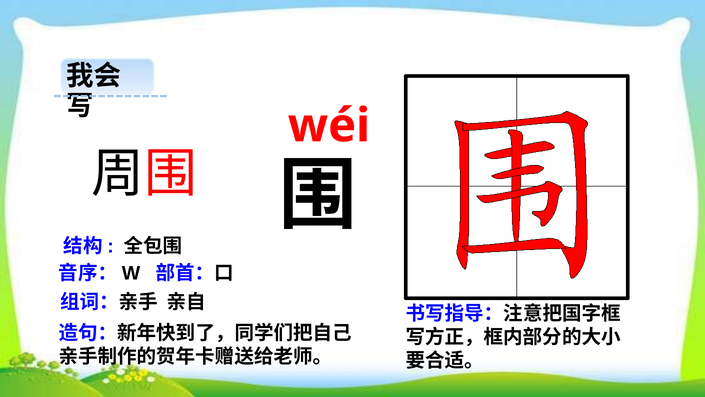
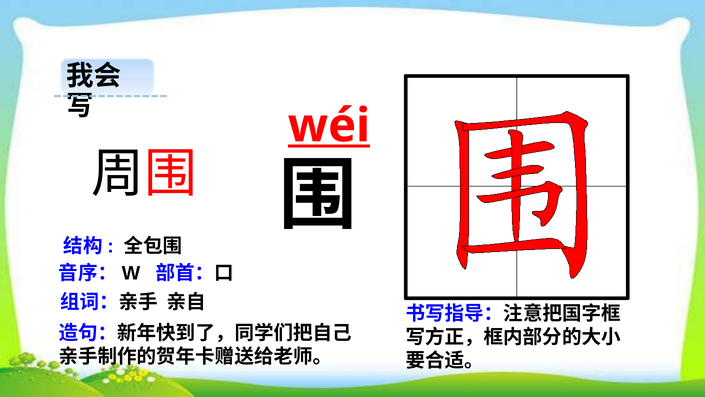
wéi underline: none -> present (329, 126)
